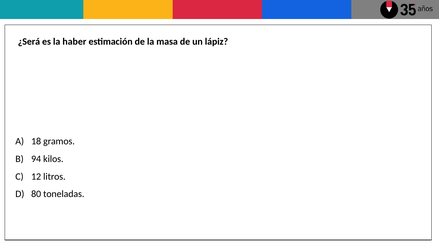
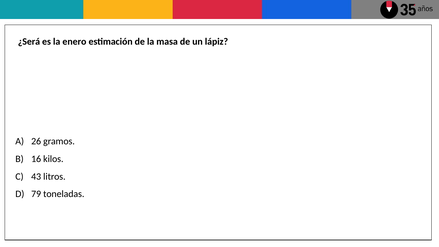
haber: haber -> enero (74, 42)
18: 18 -> 26 (36, 141)
94: 94 -> 16 (36, 159)
12: 12 -> 43 (36, 176)
80: 80 -> 79 (36, 194)
